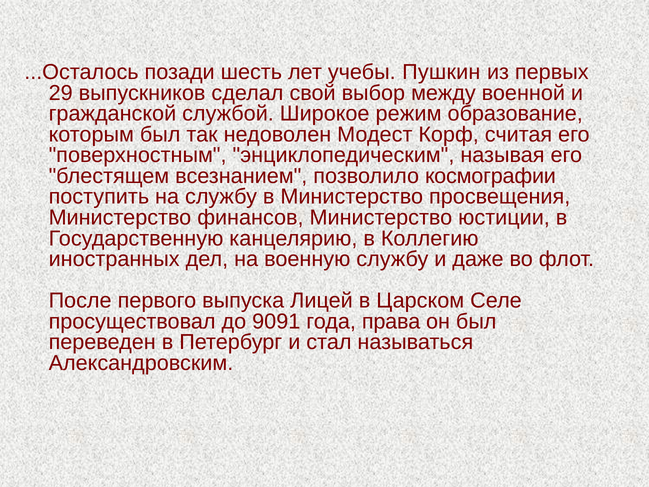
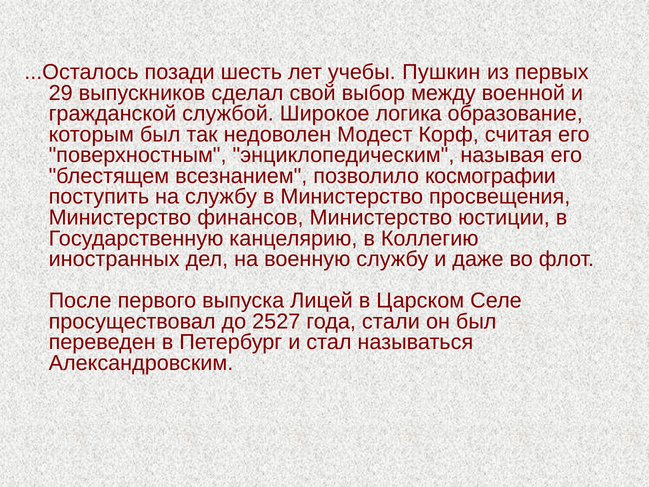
режим: режим -> логика (409, 114)
9091: 9091 -> 2527 (276, 321)
права: права -> стали (391, 321)
